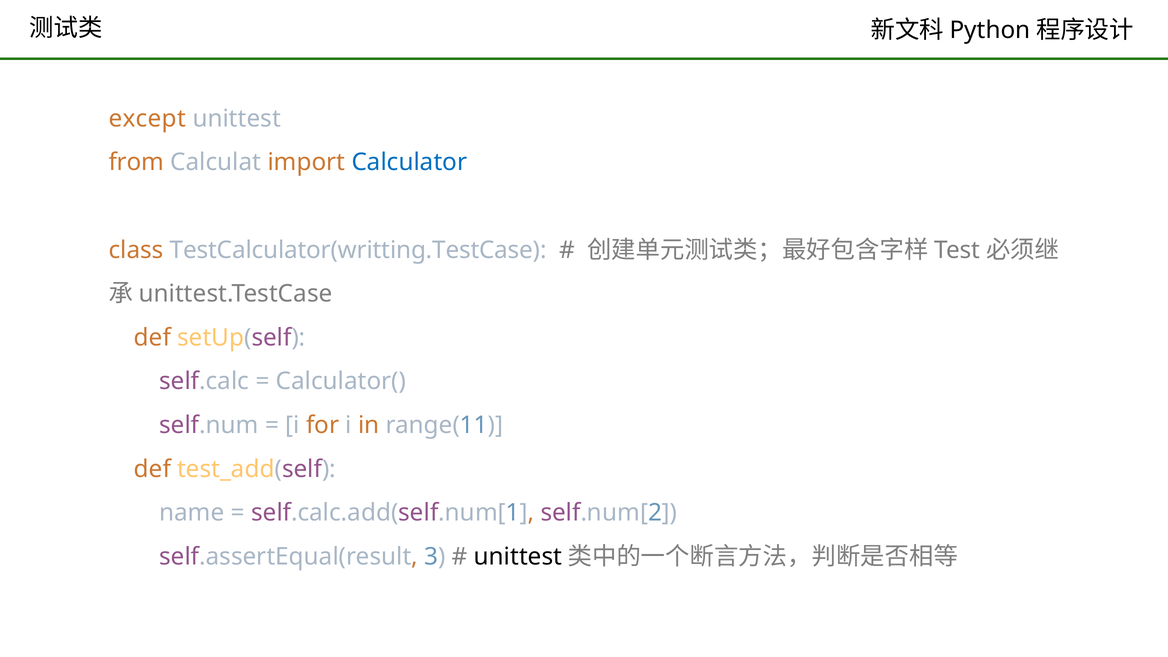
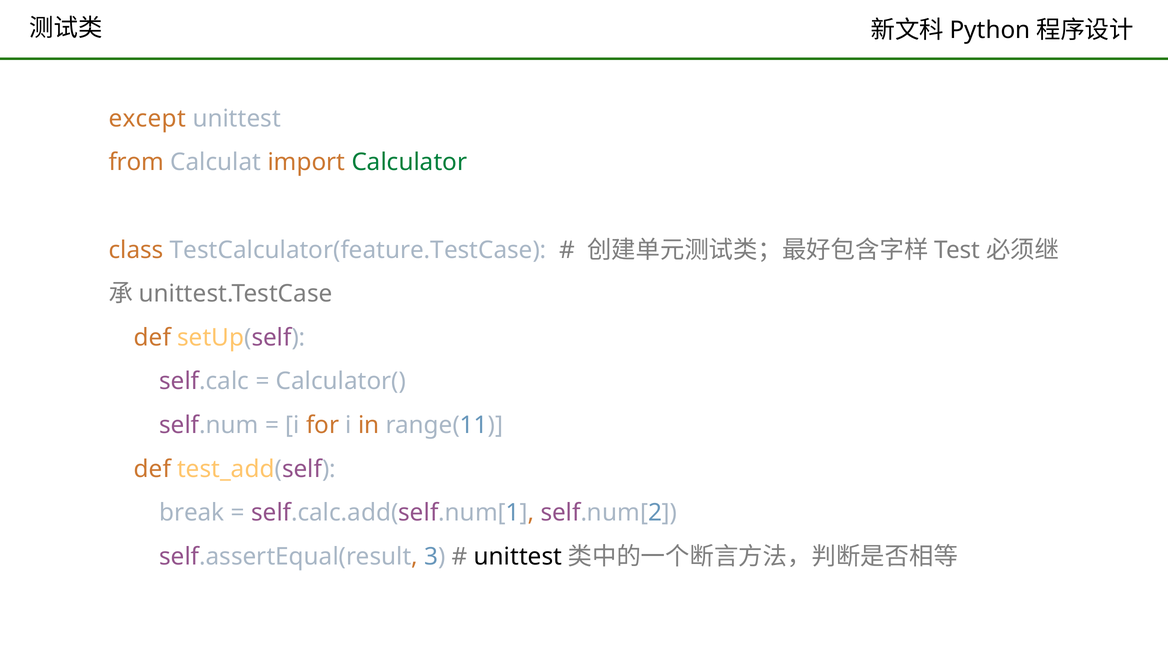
Calculator colour: blue -> green (409, 162)
TestCalculator(writting.TestCase: TestCalculator(writting.TestCase -> TestCalculator(feature.TestCase (358, 250)
name: name -> break (192, 513)
